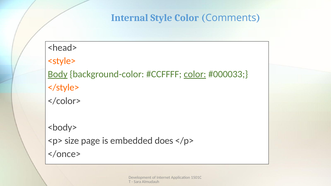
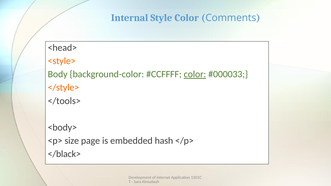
Body underline: present -> none (58, 74)
</color>: </color> -> </tools> (64, 101)
does: does -> hash (164, 141)
</once>: </once> -> </black> (64, 154)
